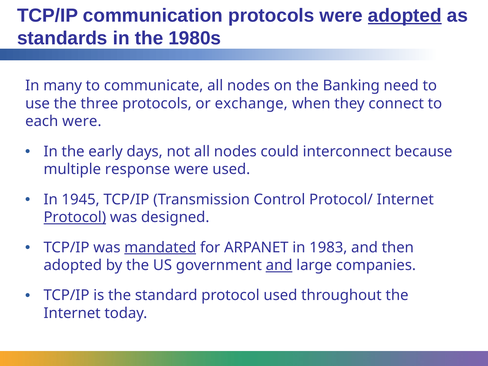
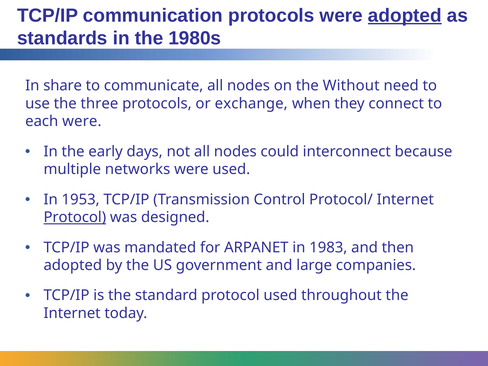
many: many -> share (63, 86)
Banking: Banking -> Without (351, 86)
response: response -> networks (138, 169)
1945: 1945 -> 1953 (81, 199)
mandated underline: present -> none (160, 247)
and underline: present -> none (279, 265)
